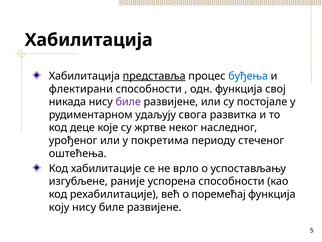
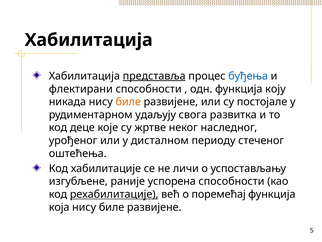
свој: свој -> коју (275, 89)
биле colour: purple -> orange (128, 102)
покретима: покретима -> дисталном (160, 140)
врло: врло -> личи (186, 168)
рехабилитације underline: none -> present (114, 194)
коју: коју -> која (59, 207)
